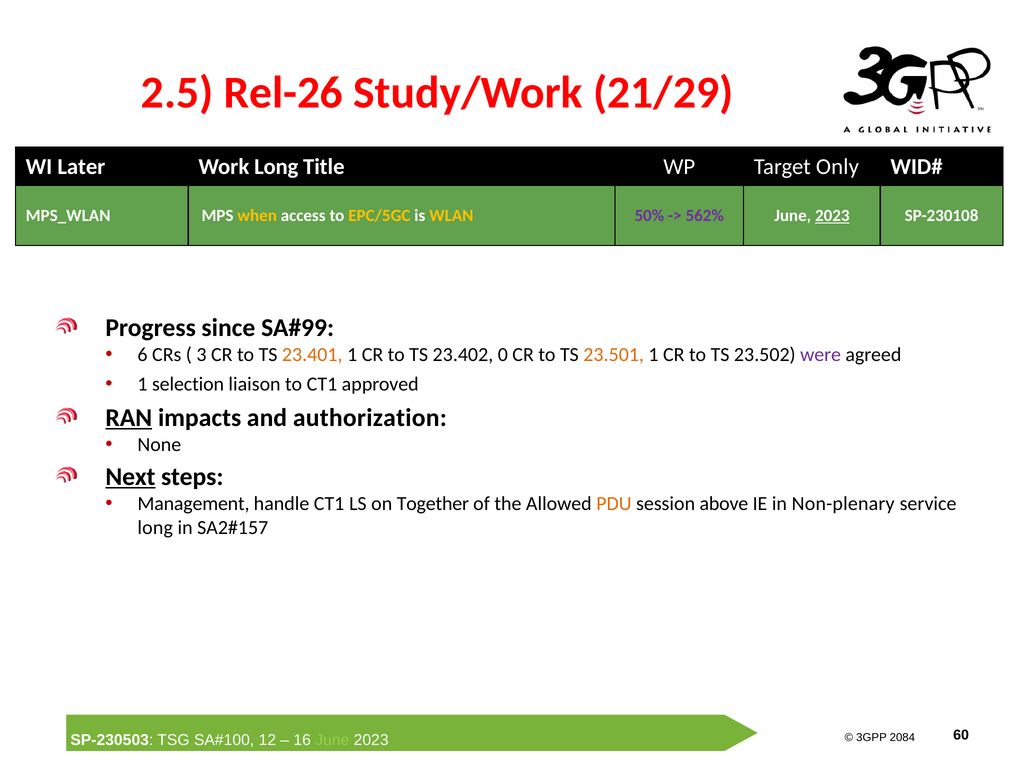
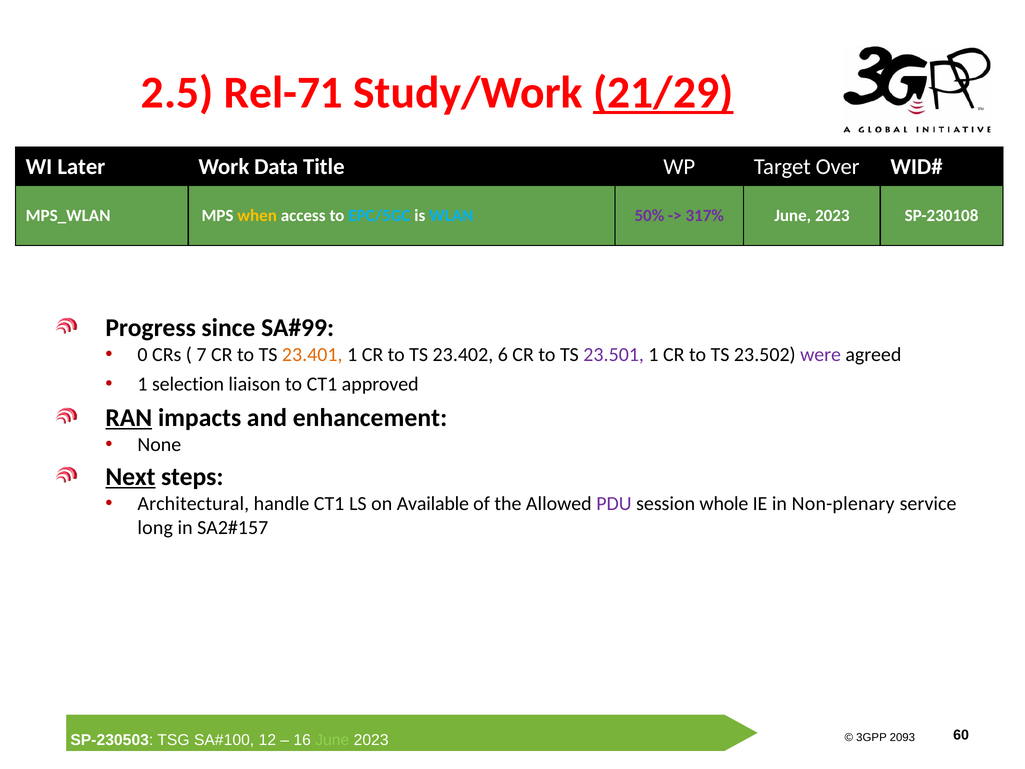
Rel-26: Rel-26 -> Rel-71 (283, 93)
21/29 underline: none -> present (663, 93)
Work Long: Long -> Data (276, 166)
Only: Only -> Over (838, 166)
EPC/5GC colour: yellow -> light blue (379, 216)
WLAN colour: yellow -> light blue (451, 216)
562%: 562% -> 317% (705, 216)
2023 underline: present -> none (832, 216)
6: 6 -> 0 (143, 354)
3: 3 -> 7 (201, 354)
0: 0 -> 6 (503, 354)
23.501 colour: orange -> purple (614, 354)
authorization: authorization -> enhancement (370, 418)
Management: Management -> Architectural (193, 503)
Together: Together -> Available (433, 503)
PDU colour: orange -> purple (614, 503)
above: above -> whole (724, 503)
2084: 2084 -> 2093 (902, 737)
